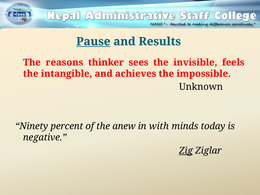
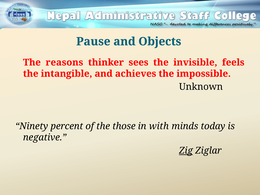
Pause underline: present -> none (93, 42)
Results: Results -> Objects (160, 42)
anew: anew -> those (124, 126)
